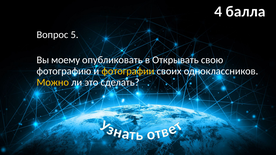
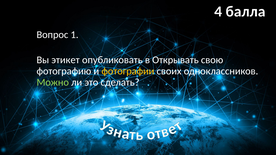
5: 5 -> 1 (75, 35)
моему: моему -> этикет (66, 60)
Можно colour: yellow -> light green (53, 82)
